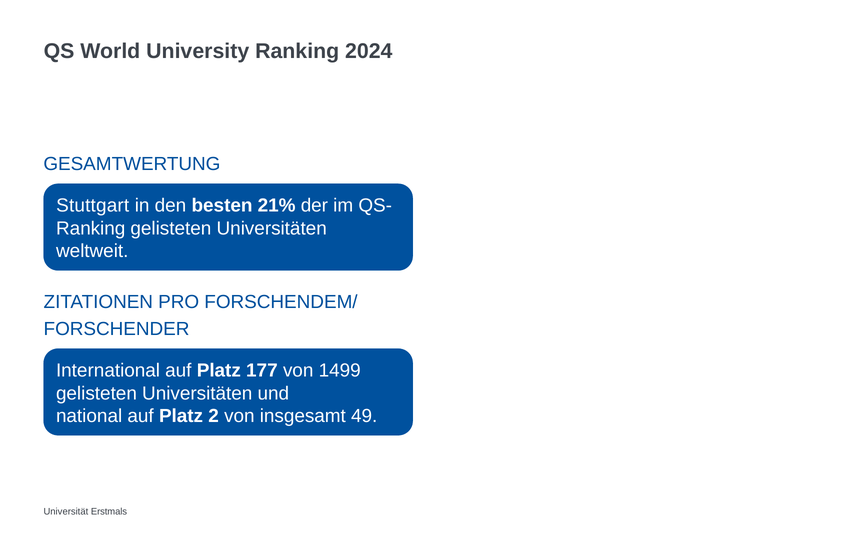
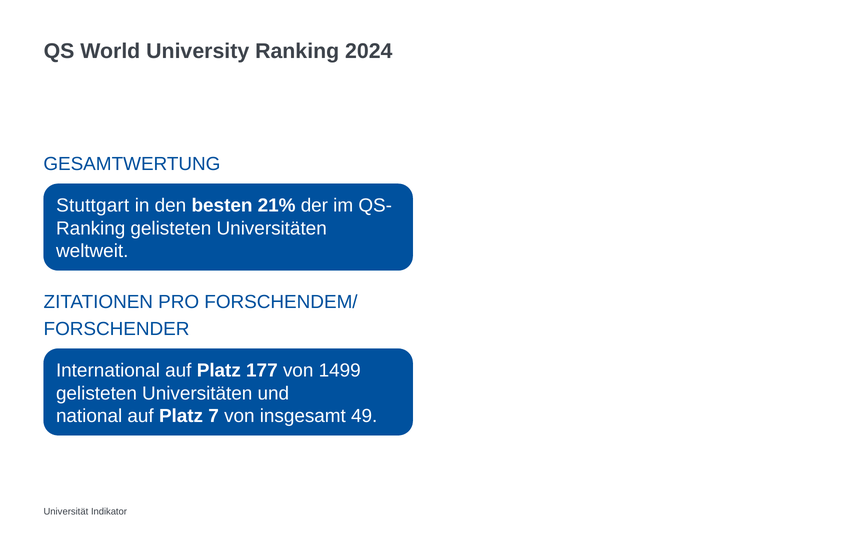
2: 2 -> 7 (214, 416)
Erstmals: Erstmals -> Indikator (109, 512)
